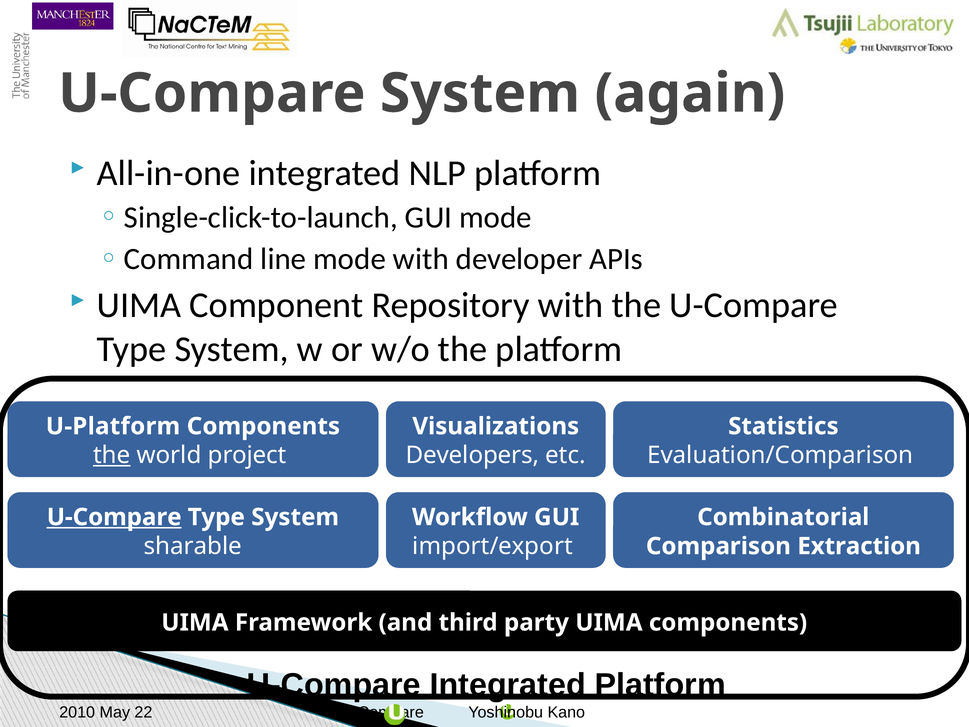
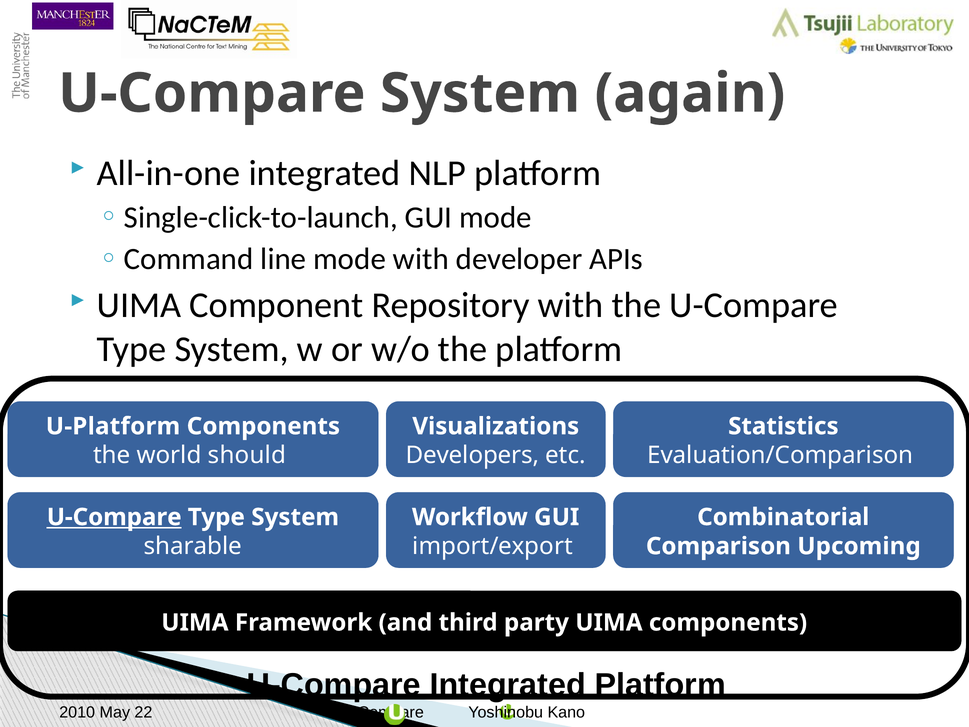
the underline: present -> none (112, 455)
project: project -> should (247, 455)
Extraction: Extraction -> Upcoming (859, 546)
